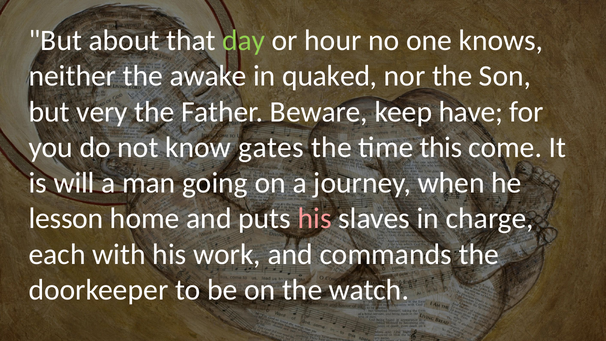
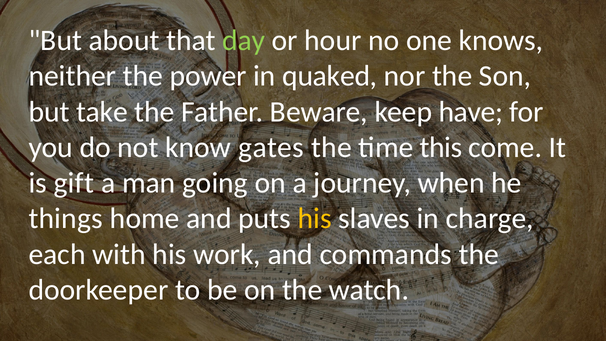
awake: awake -> power (208, 76)
very: very -> take (102, 112)
will: will -> gift (74, 183)
lesson: lesson -> things (66, 219)
his colour: pink -> yellow (315, 219)
